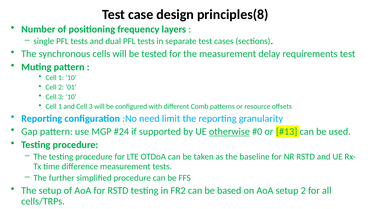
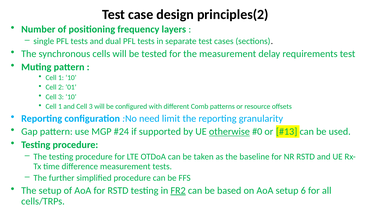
principles(8: principles(8 -> principles(2 (233, 15)
FR2 underline: none -> present (178, 190)
setup 2: 2 -> 6 (303, 190)
